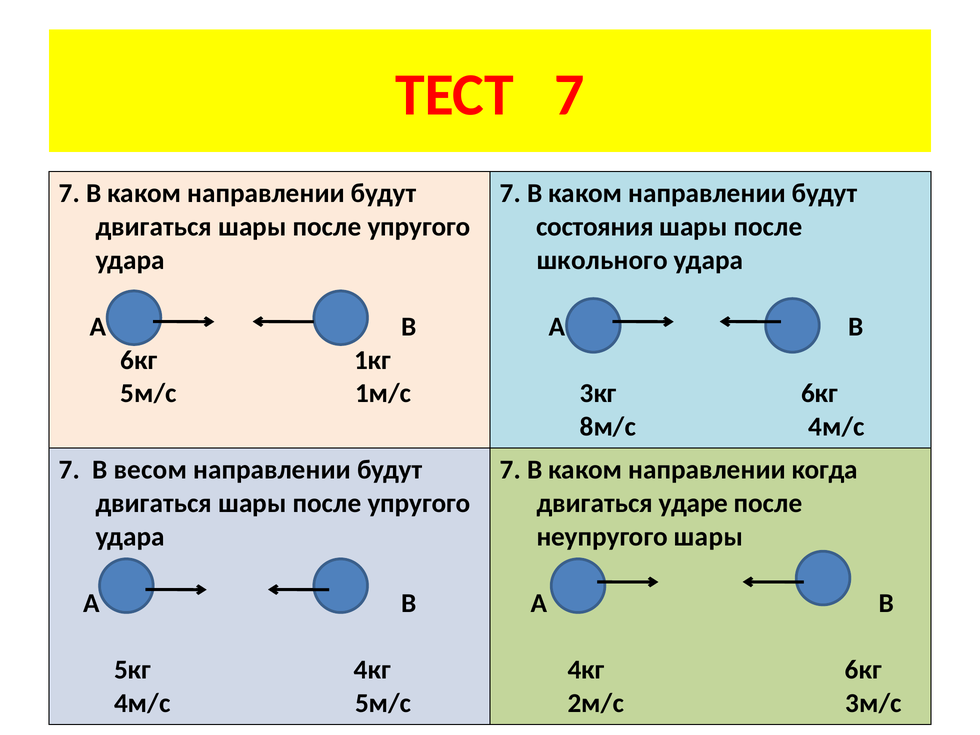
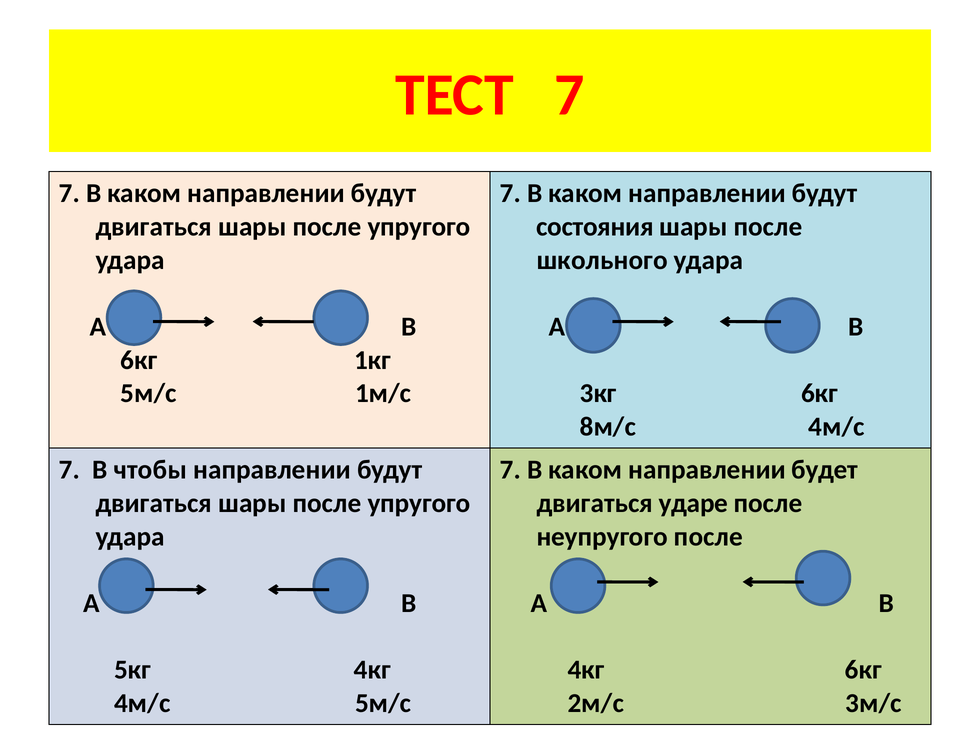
весом: весом -> чтобы (150, 470)
когда: когда -> будет (825, 470)
неупругого шары: шары -> после (708, 537)
